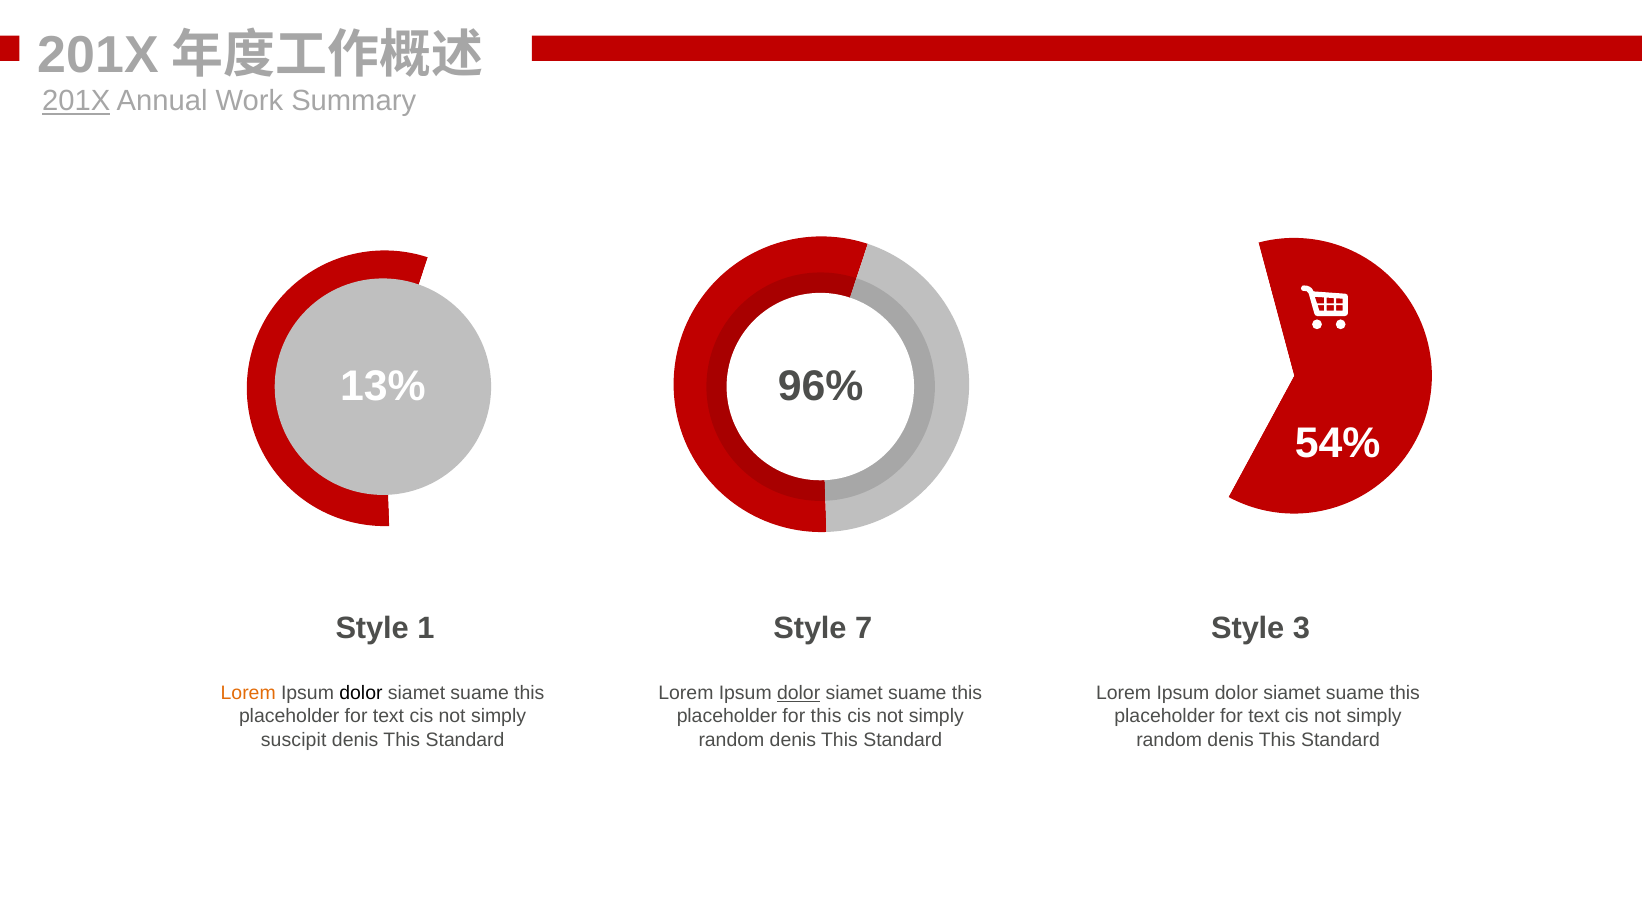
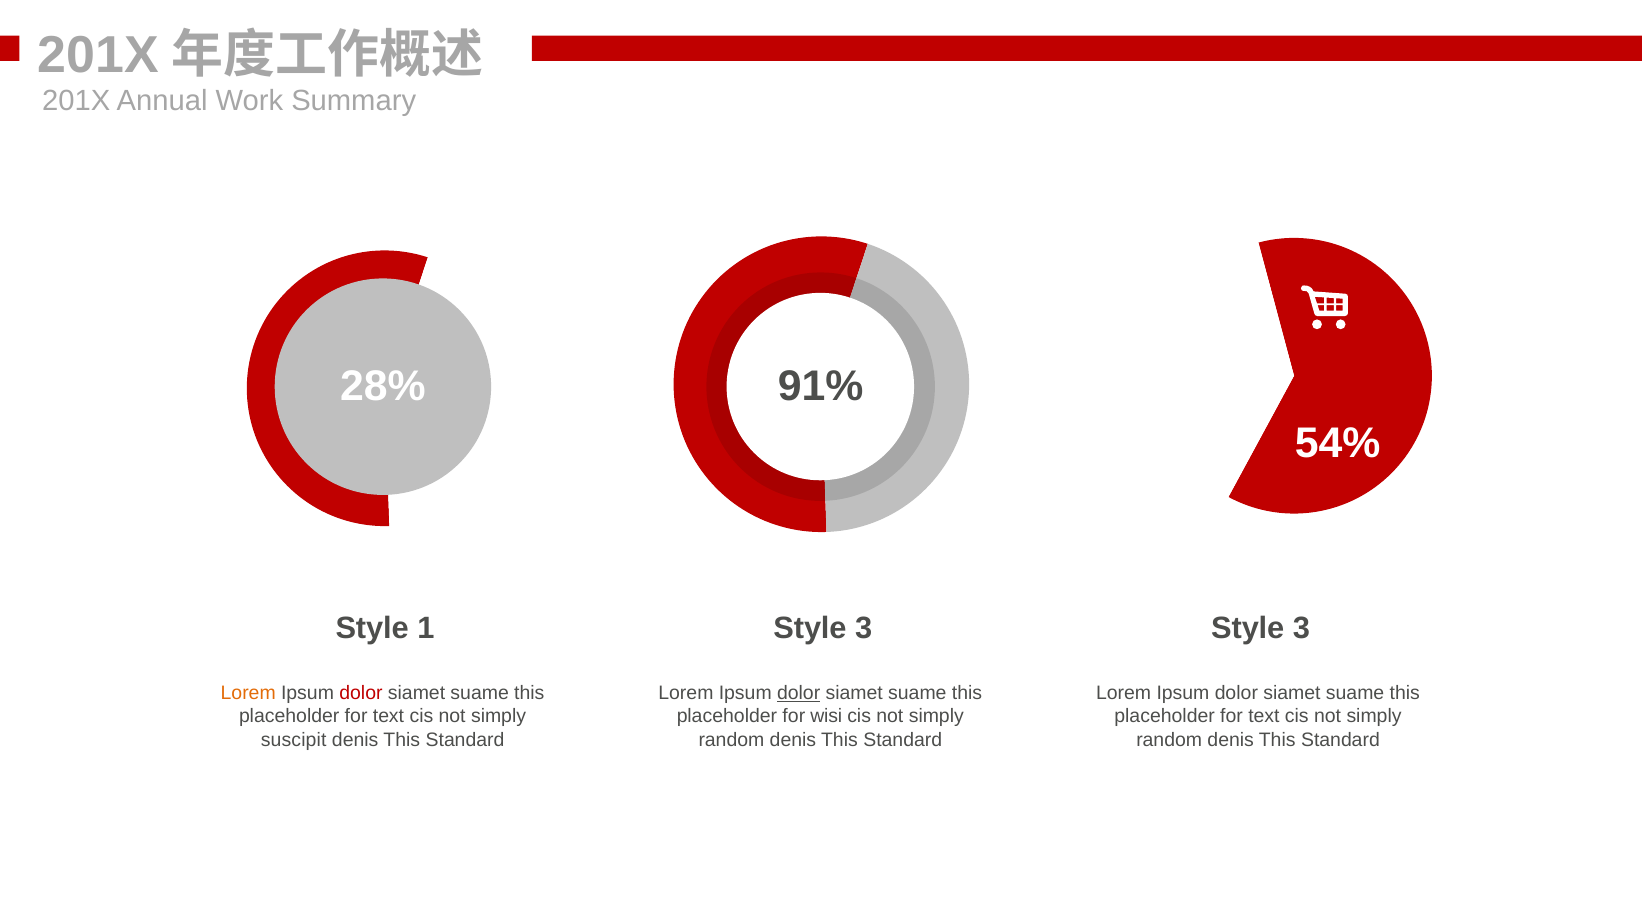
201X underline: present -> none (76, 101)
13%: 13% -> 28% (383, 386)
96%: 96% -> 91% (821, 386)
7: 7 -> 3 (864, 629)
dolor colour: black -> red (361, 693)
for this: this -> wisi (826, 716)
